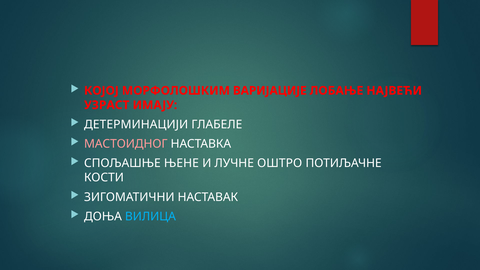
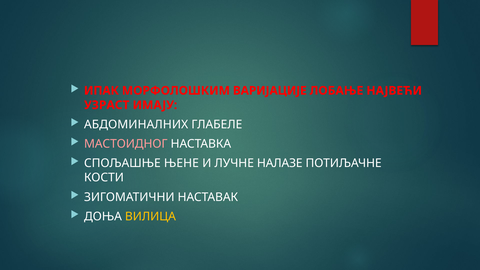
КОЈОЈ: КОЈОЈ -> ИПАК (101, 91)
ДЕТЕРМИНАЦИЈИ: ДЕТЕРМИНАЦИЈИ -> АБДОМИНАЛНИХ (136, 124)
ОШТРО: ОШТРО -> НАЛАЗЕ (280, 163)
ВИЛИЦА colour: light blue -> yellow (150, 216)
